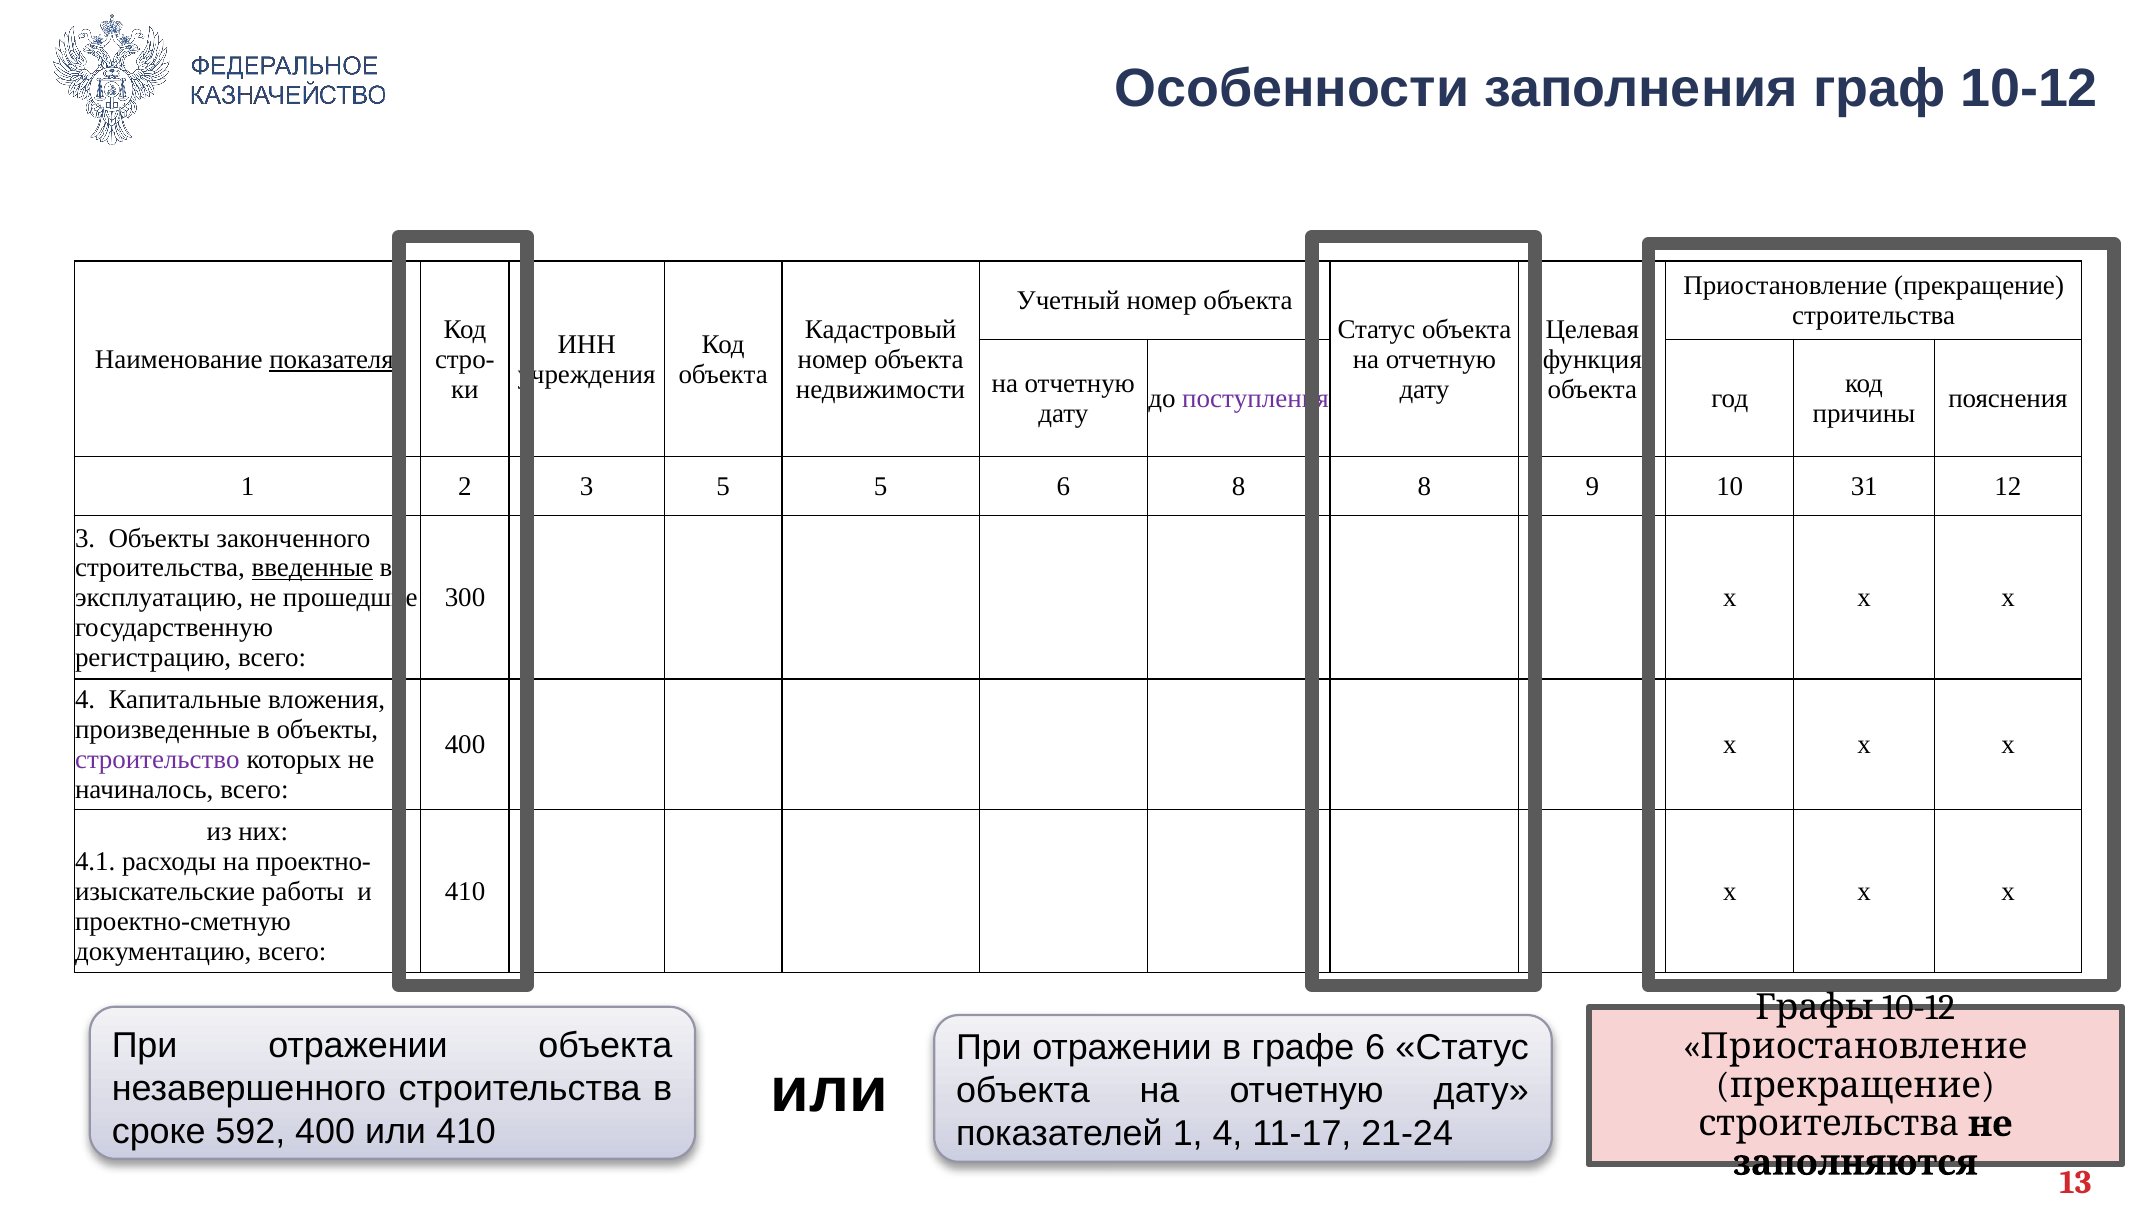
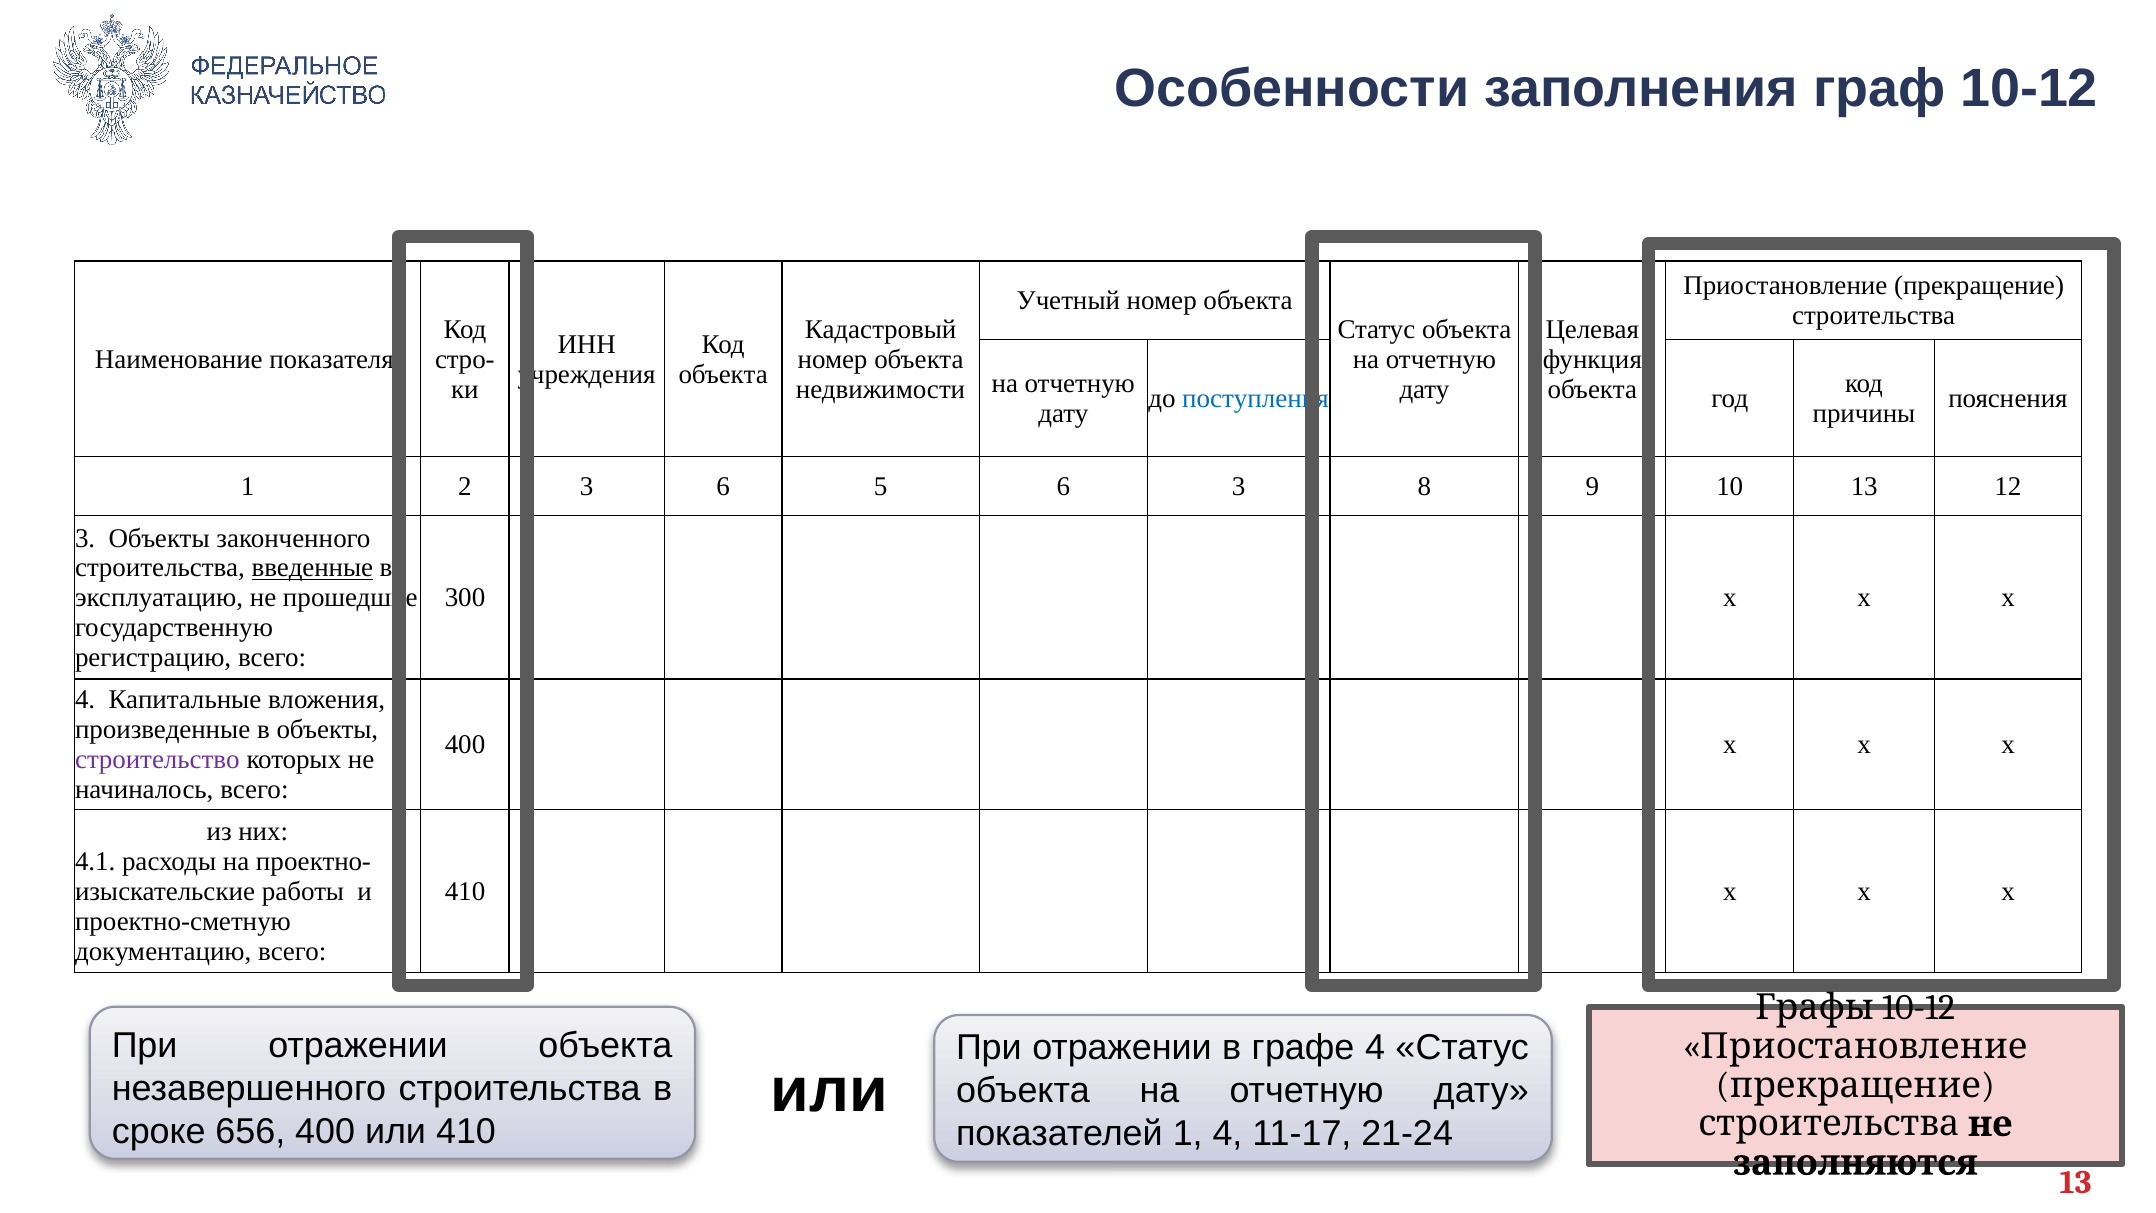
показателя underline: present -> none (332, 359)
поступления colour: purple -> blue (1255, 398)
3 5: 5 -> 6 (723, 487)
6 8: 8 -> 3 (1239, 487)
10 31: 31 -> 13 (1864, 487)
графе 6: 6 -> 4 (1375, 1048)
592: 592 -> 656 (250, 1132)
